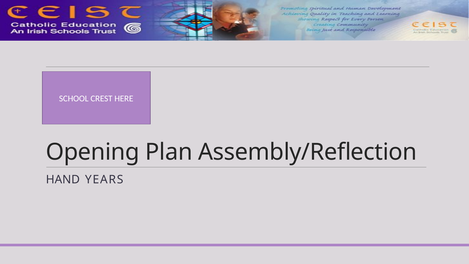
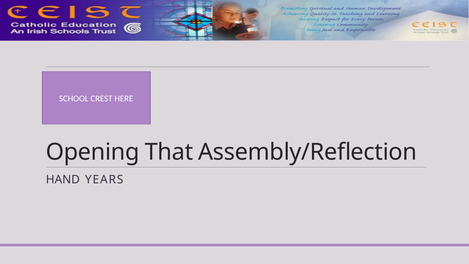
Plan: Plan -> That (169, 152)
